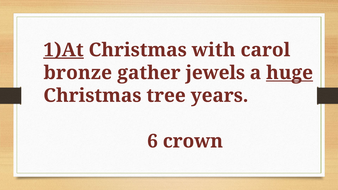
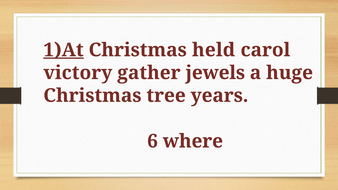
with: with -> held (214, 50)
bronze: bronze -> victory (78, 73)
huge underline: present -> none (290, 73)
crown: crown -> where (193, 141)
